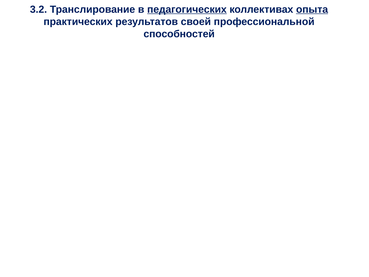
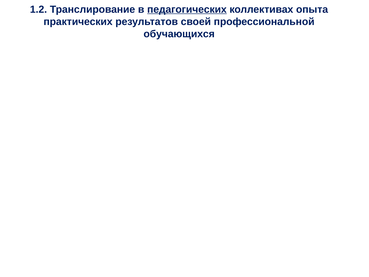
3.2: 3.2 -> 1.2 (39, 9)
опыта underline: present -> none (312, 9)
способностей: способностей -> обучающихся (179, 34)
